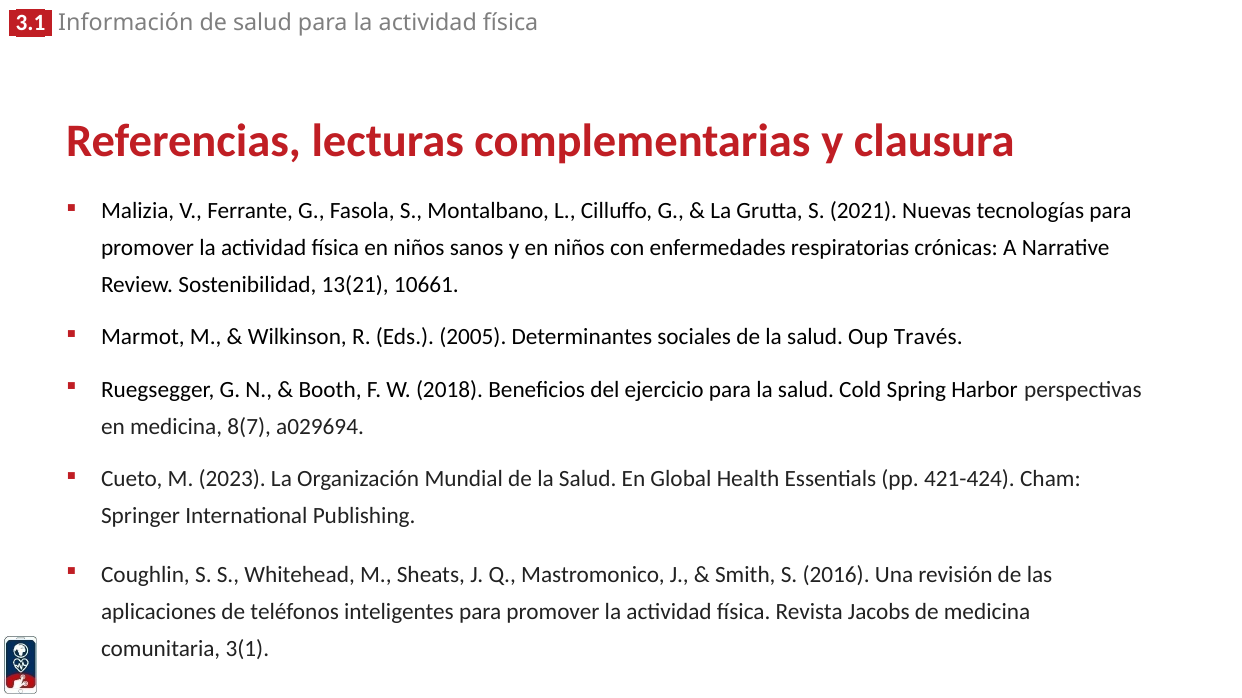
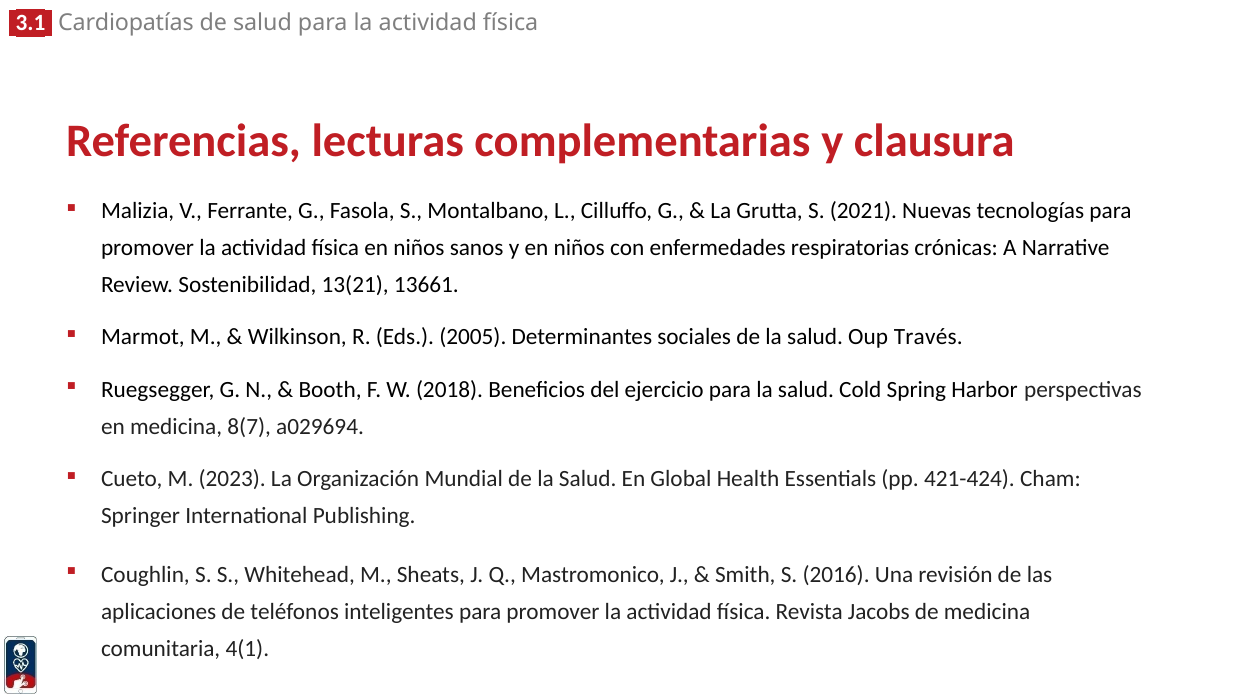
Información: Información -> Cardiopatías (126, 23)
10661: 10661 -> 13661 (426, 285)
3(1: 3(1 -> 4(1 (247, 649)
